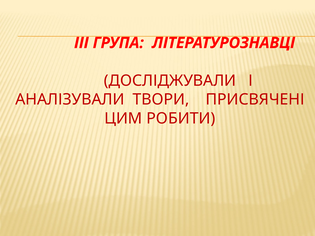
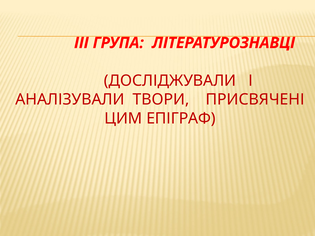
РОБИТИ: РОБИТИ -> ЕПІГРАФ (181, 119)
